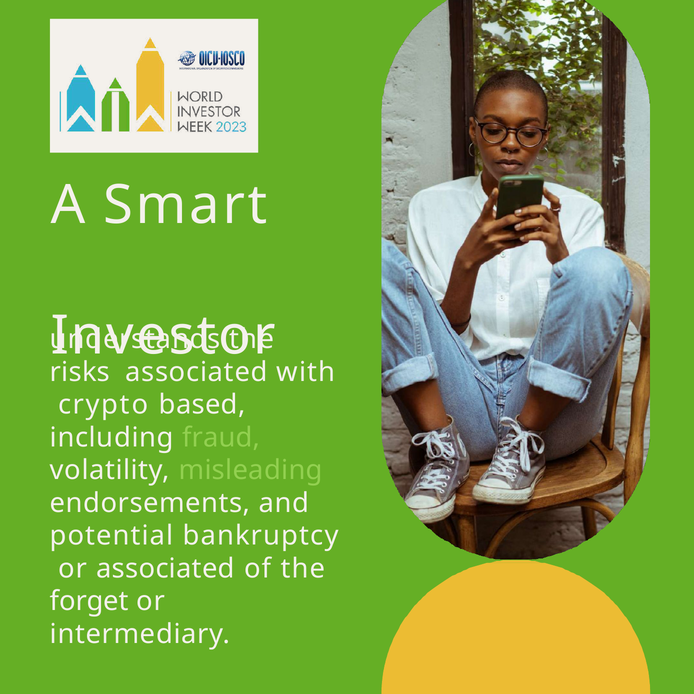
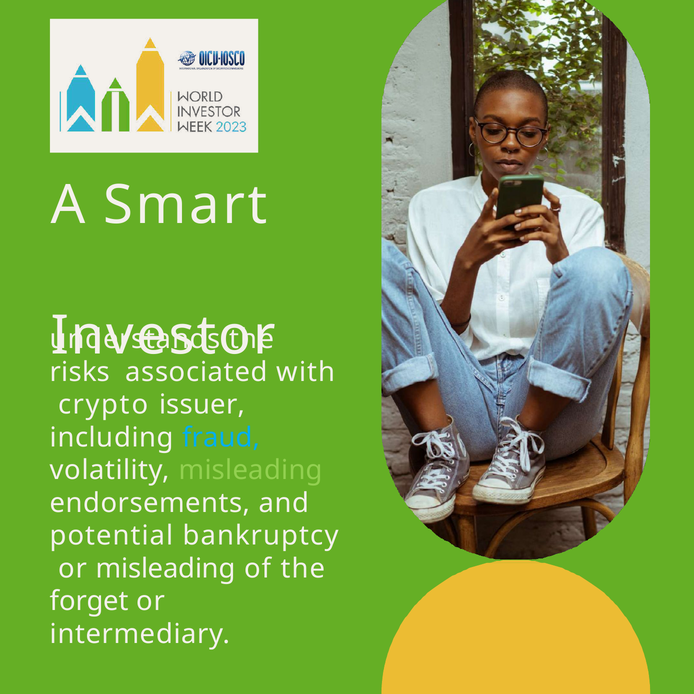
based: based -> issuer (202, 405)
fraud colour: light green -> light blue (221, 438)
or associated: associated -> misleading (166, 569)
